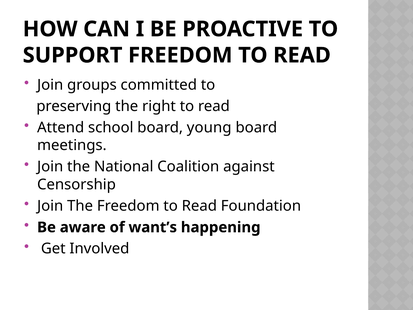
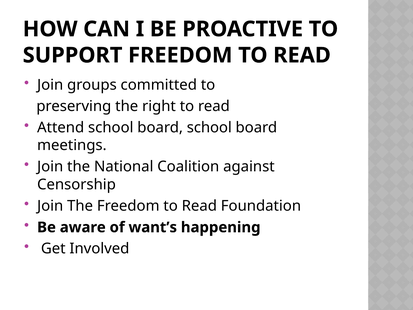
board young: young -> school (209, 127)
